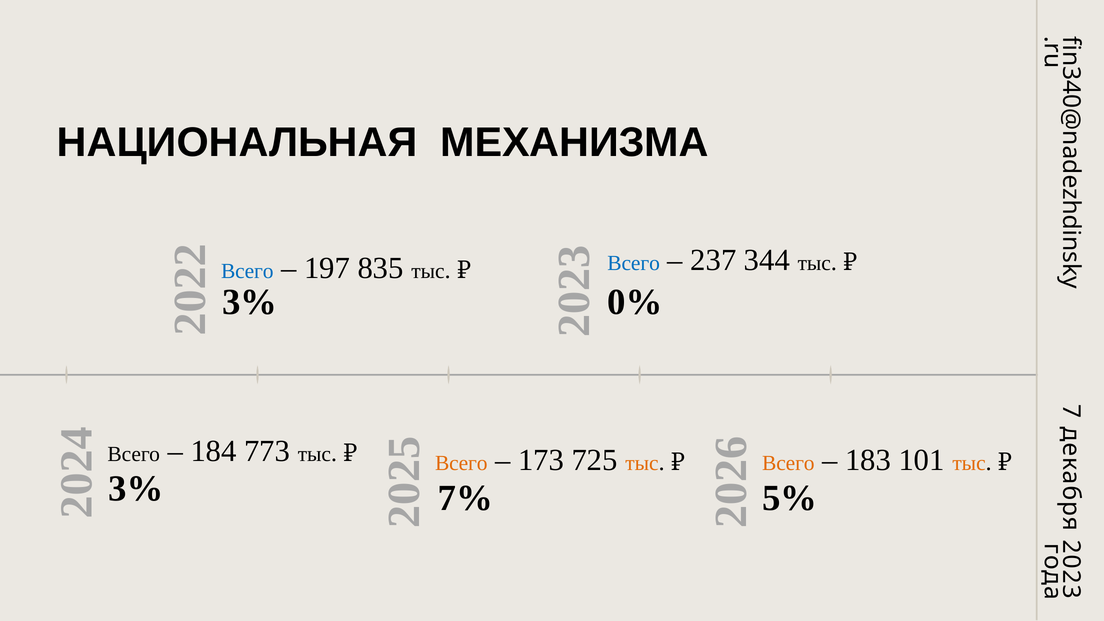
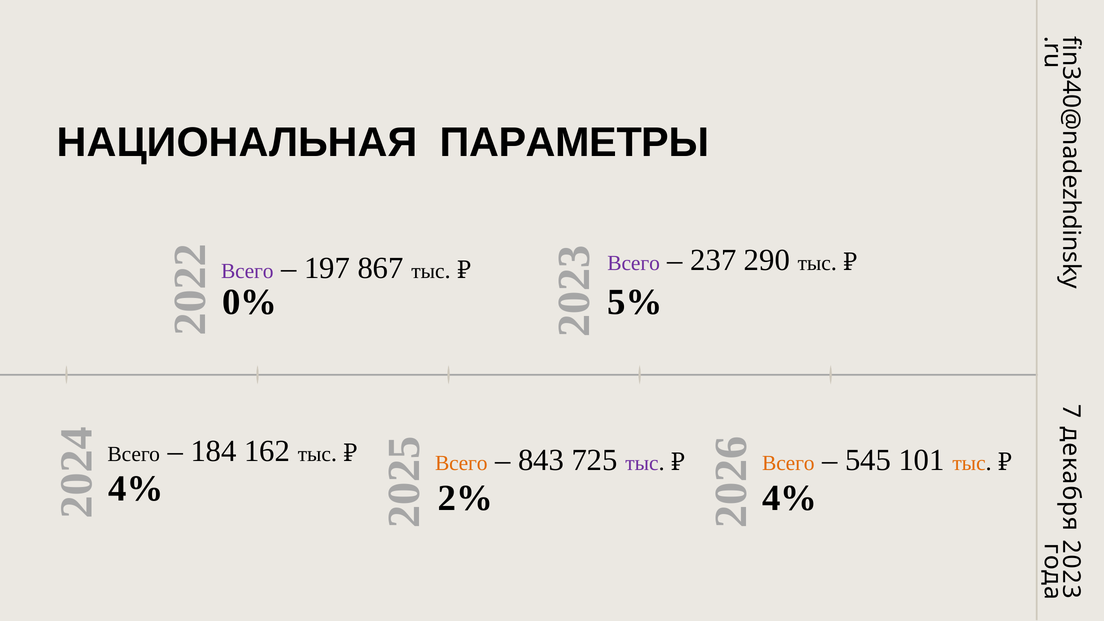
МЕХАНИЗМА: МЕХАНИЗМА -> ПАРАМЕТРЫ (575, 143)
Всего colour: blue -> purple (634, 263)
344: 344 -> 290 (767, 260)
Всего colour: blue -> purple (247, 271)
835: 835 -> 867 (381, 268)
3%: 3% -> 0% (250, 302)
0%: 0% -> 5% (635, 302)
773: 773 -> 162 (267, 451)
173: 173 -> 843 (541, 460)
тыс colour: orange -> purple (642, 463)
183: 183 -> 545 (868, 460)
3%: 3% -> 4% (136, 489)
7%: 7% -> 2% (466, 498)
5%: 5% -> 4% (790, 498)
